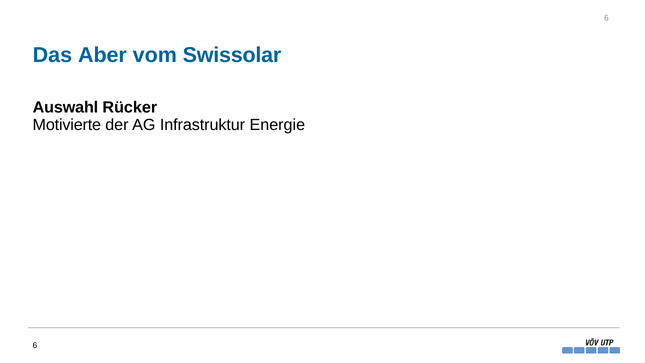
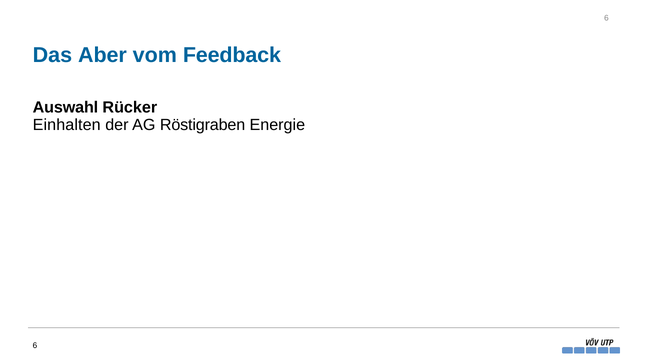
Swissolar: Swissolar -> Feedback (232, 55)
Motivierte: Motivierte -> Einhalten (67, 125)
Infrastruktur: Infrastruktur -> Röstigraben (203, 125)
